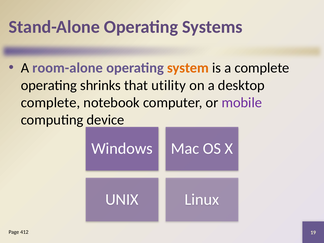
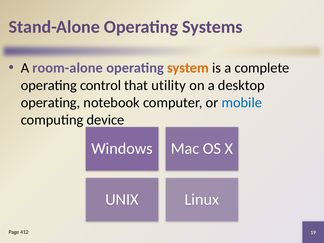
shrinks: shrinks -> control (101, 85)
complete: complete -> operating (51, 103)
mobile colour: purple -> blue (242, 103)
